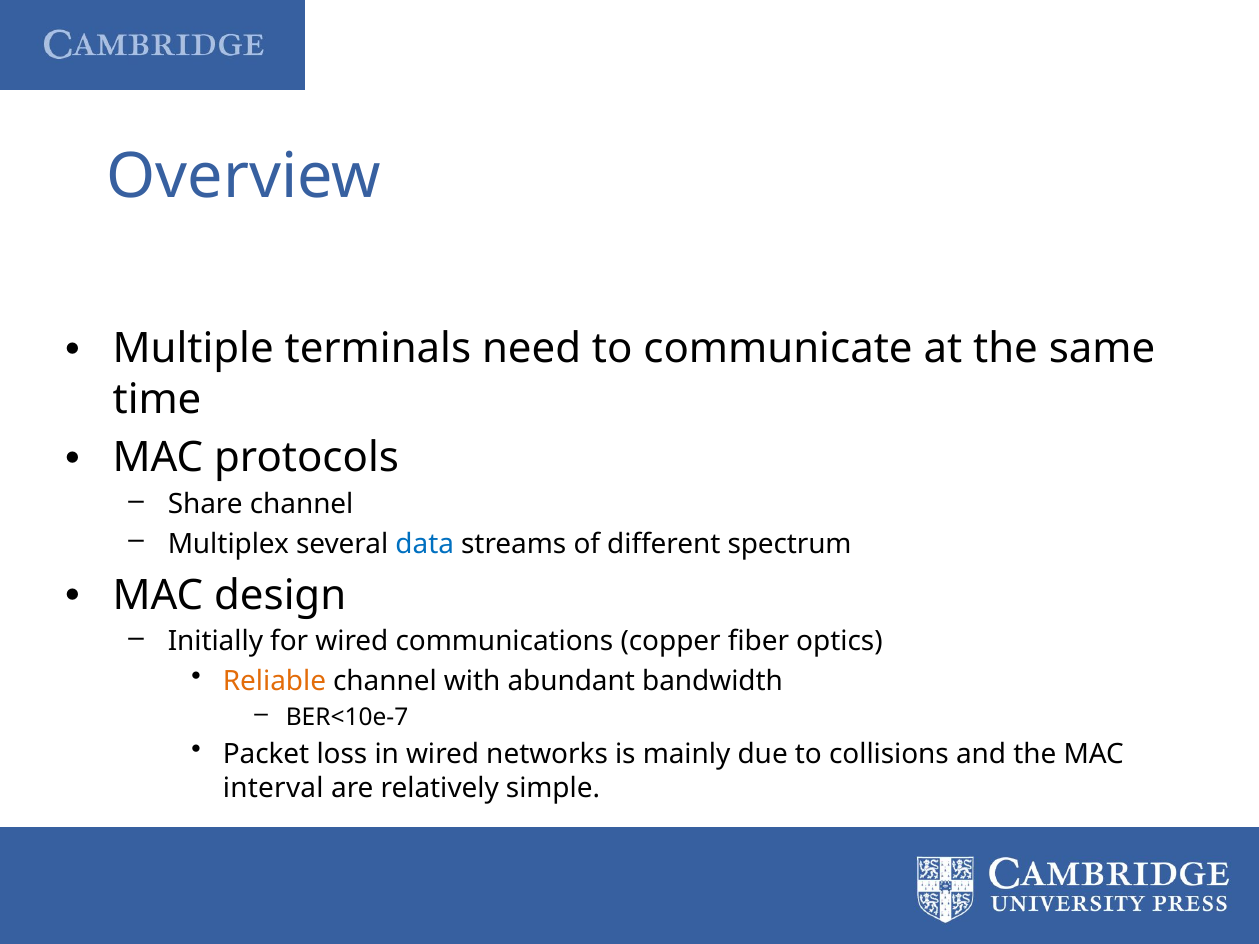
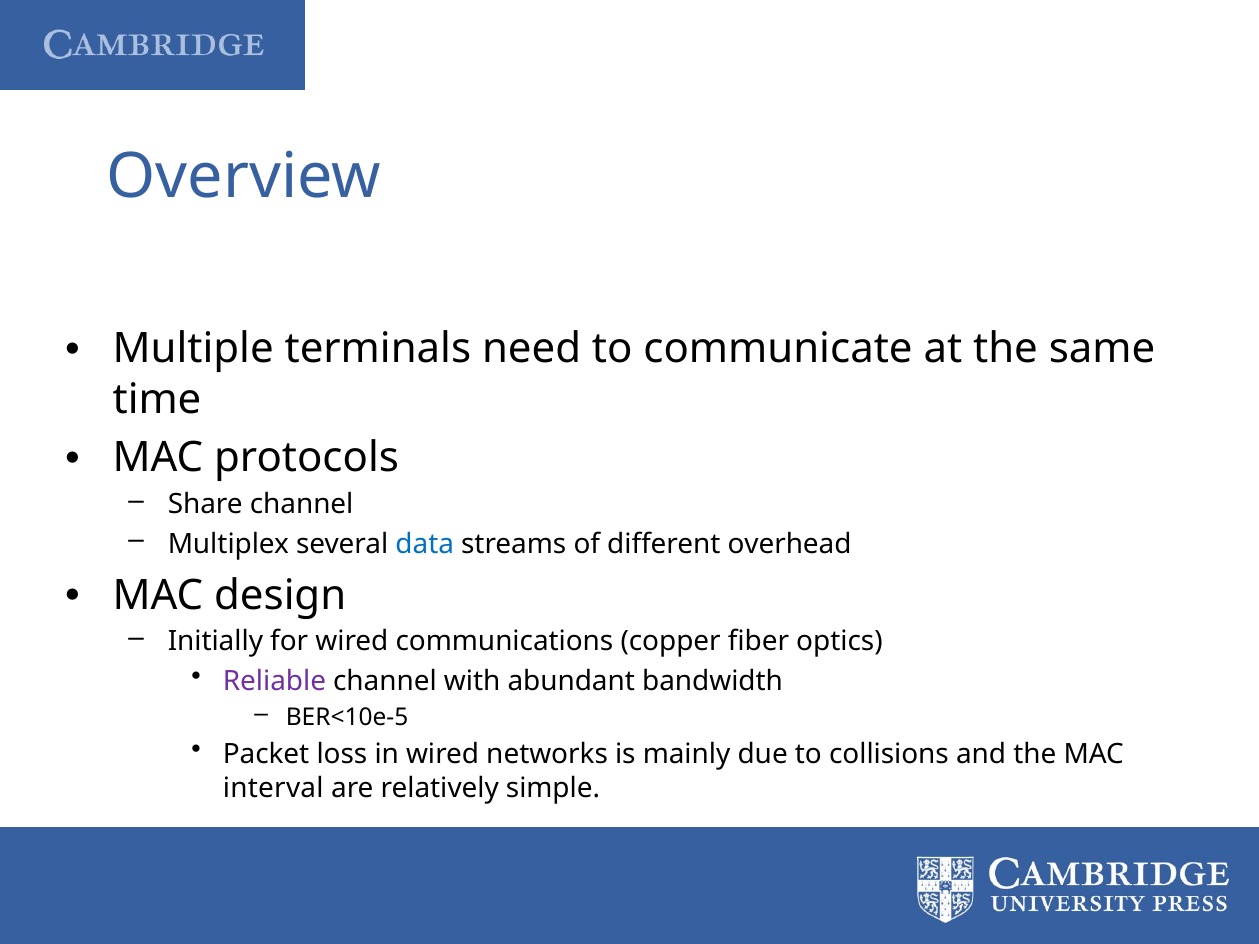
spectrum: spectrum -> overhead (790, 544)
Reliable colour: orange -> purple (274, 681)
BER<10e-7: BER<10e-7 -> BER<10e-5 (347, 717)
